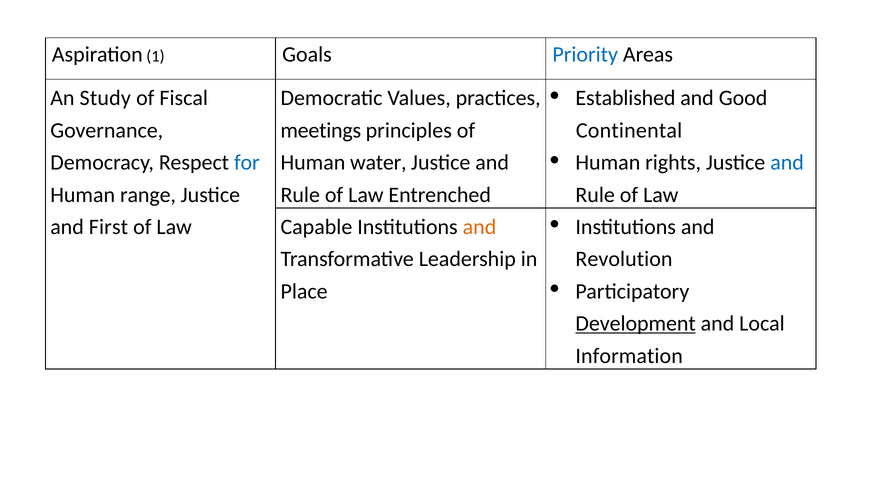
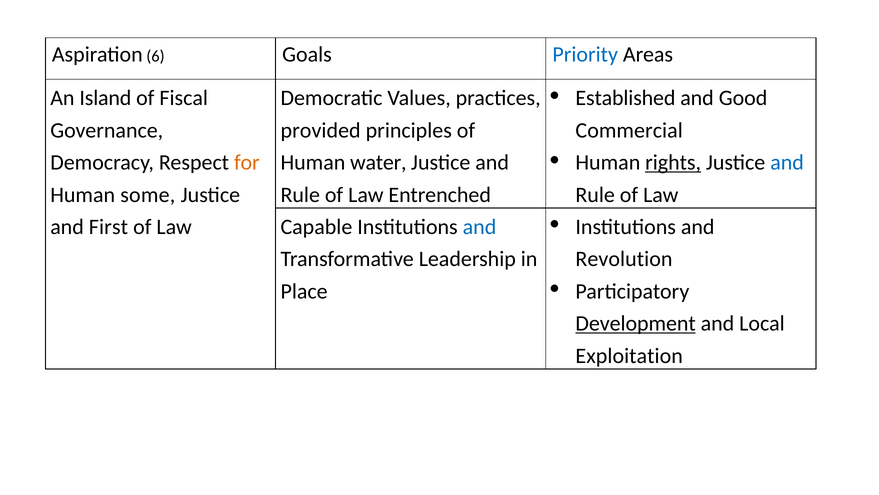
1: 1 -> 6 (156, 56)
Study: Study -> Island (105, 98)
meetings: meetings -> provided (321, 130)
Continental: Continental -> Commercial (629, 130)
rights underline: none -> present (673, 162)
for colour: blue -> orange (247, 162)
range: range -> some (148, 195)
and colour: orange -> blue (480, 227)
Information: Information -> Exploitation (629, 355)
